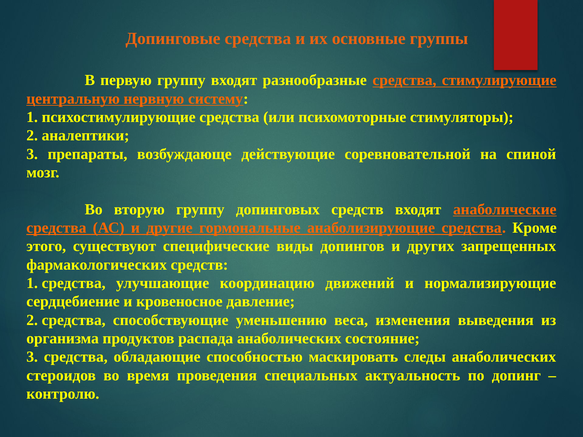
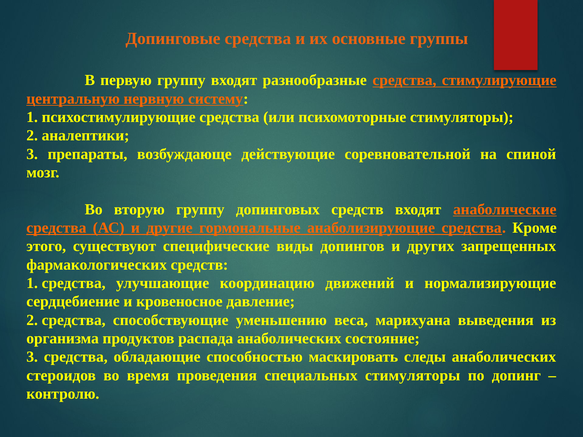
изменения: изменения -> марихуана (413, 320)
специальных актуальность: актуальность -> стимуляторы (413, 376)
